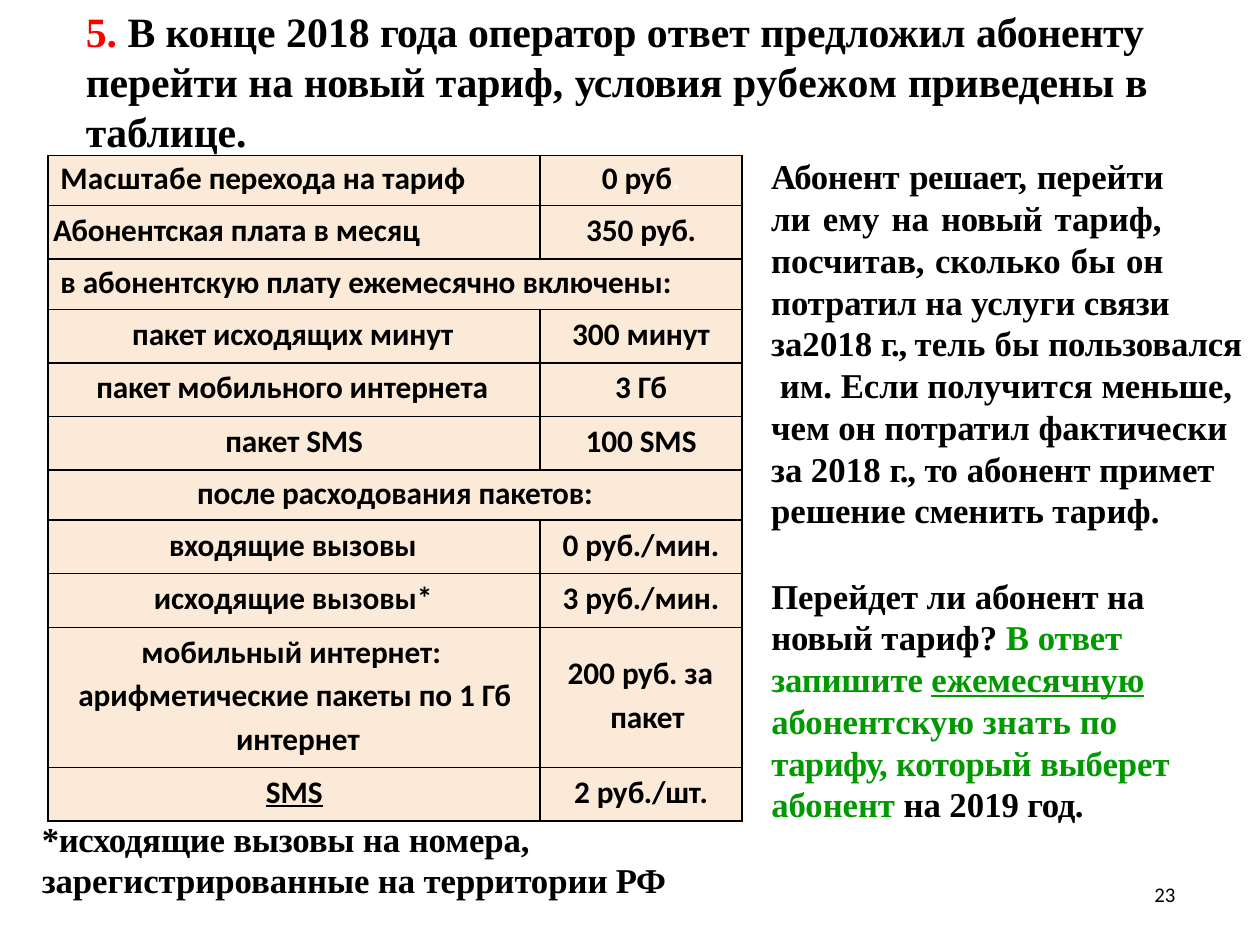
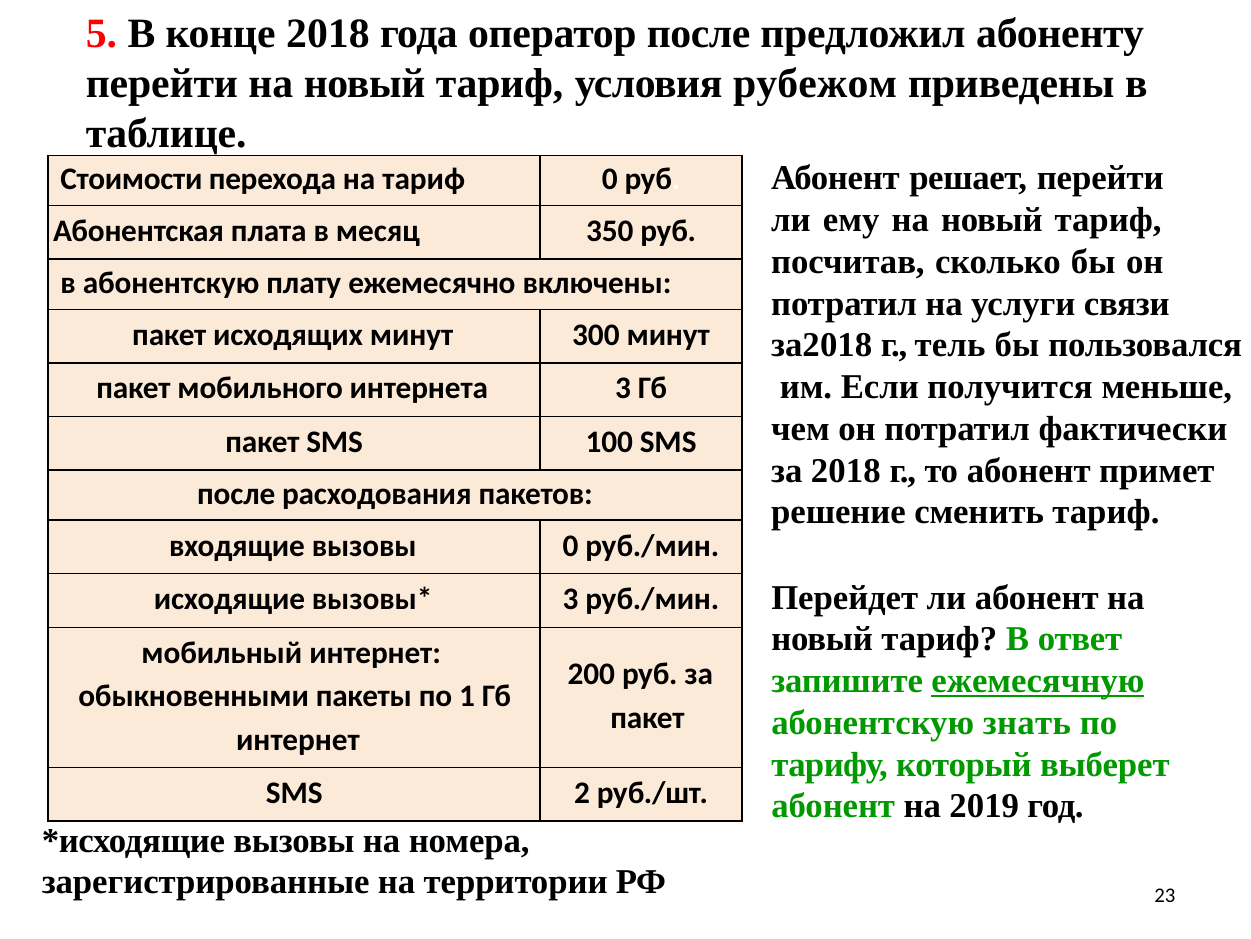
оператор ответ: ответ -> после (699, 34)
Масштабе: Масштабе -> Стоимости (131, 179)
арифметические: арифметические -> обыкновенными (194, 696)
SMS underline: present -> none (294, 792)
